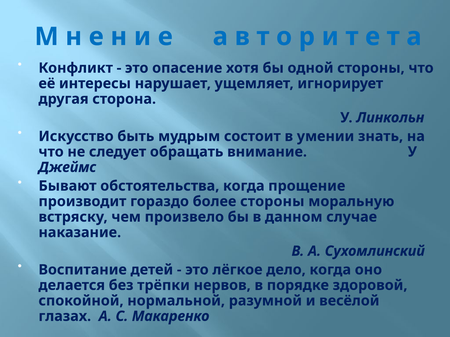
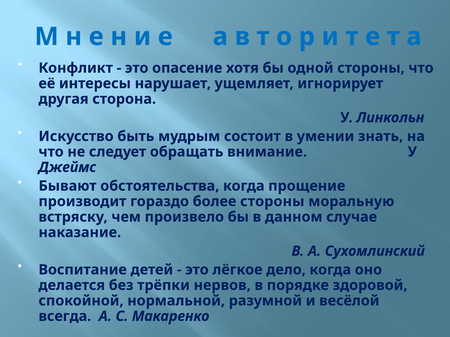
глазах: глазах -> всегда (65, 317)
